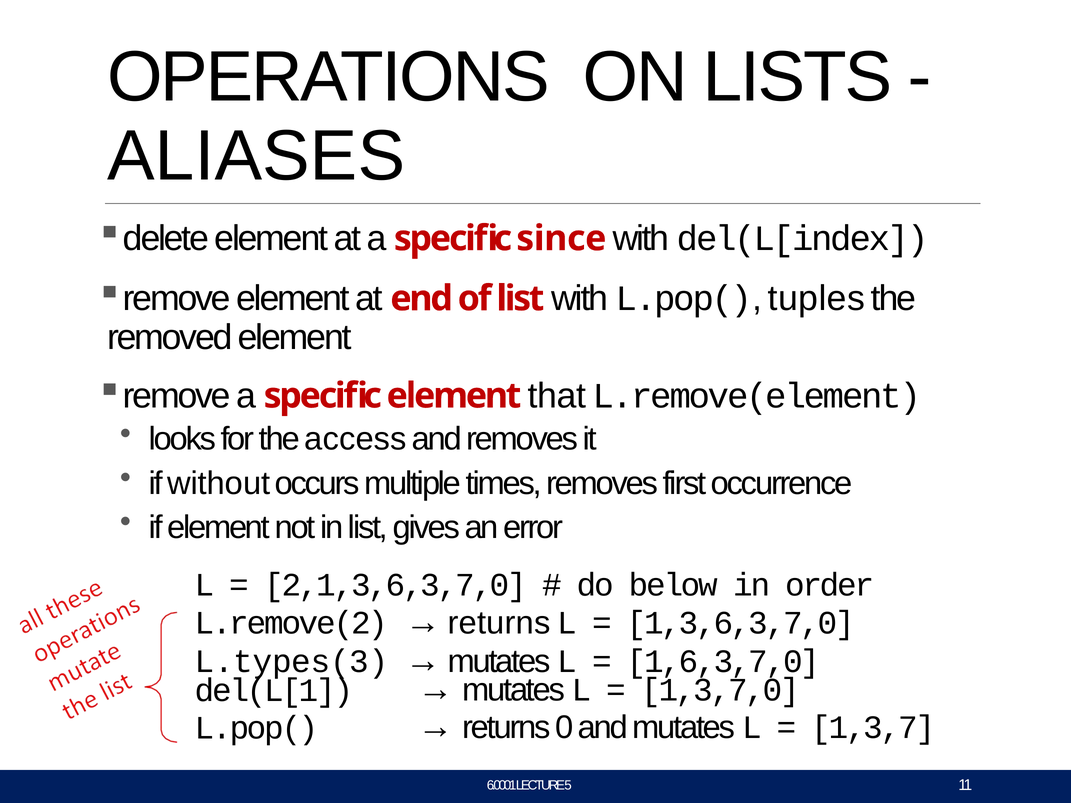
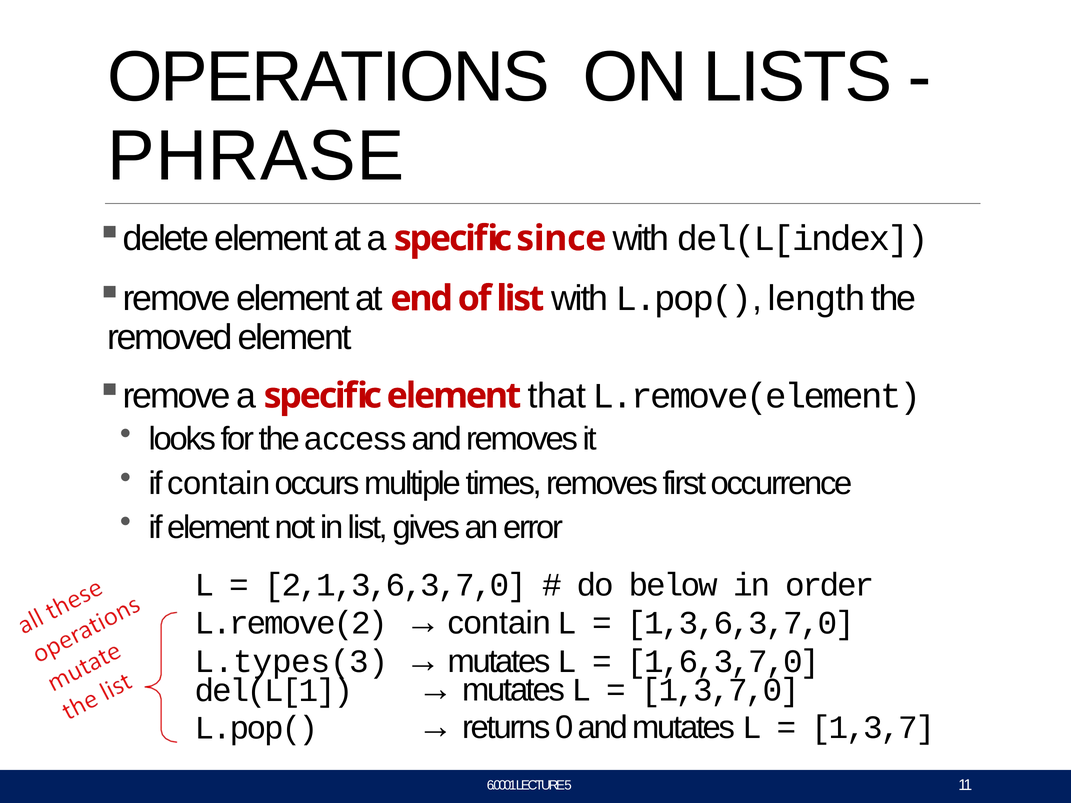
ALIASES: ALIASES -> PHRASE (256, 156)
tuples: tuples -> length (817, 299)
if without: without -> contain (219, 484)
returns: returns -> contain (499, 623)
